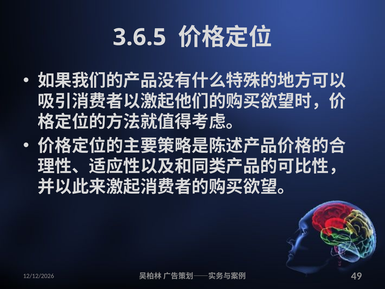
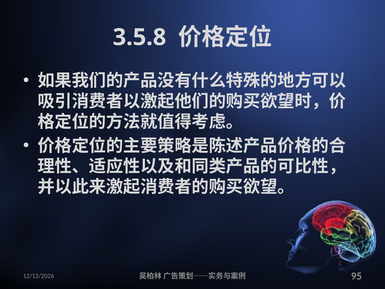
3.6.5: 3.6.5 -> 3.5.8 (139, 37)
49: 49 -> 95 (356, 276)
